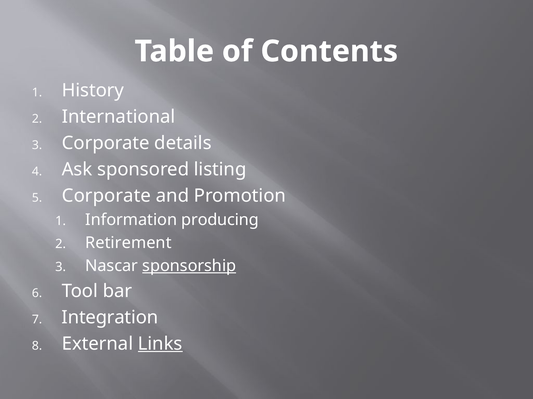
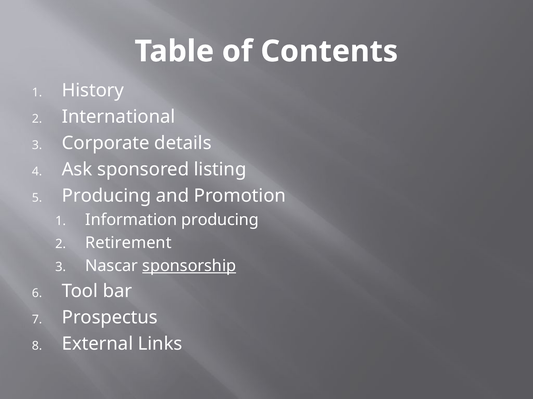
Corporate: Corporate -> Producing (106, 196)
Integration: Integration -> Prospectus (110, 318)
Links underline: present -> none (160, 344)
